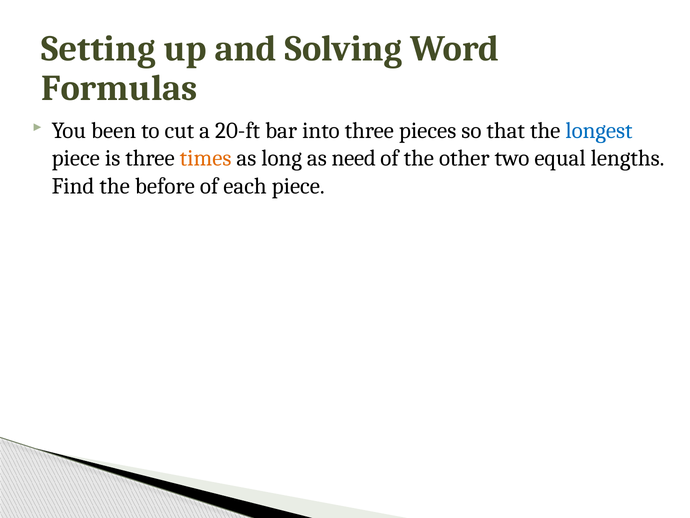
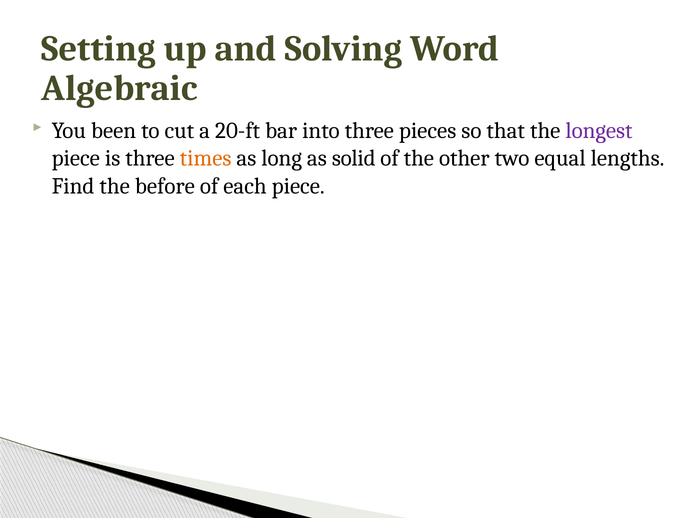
Formulas: Formulas -> Algebraic (119, 88)
longest colour: blue -> purple (599, 131)
need: need -> solid (354, 158)
